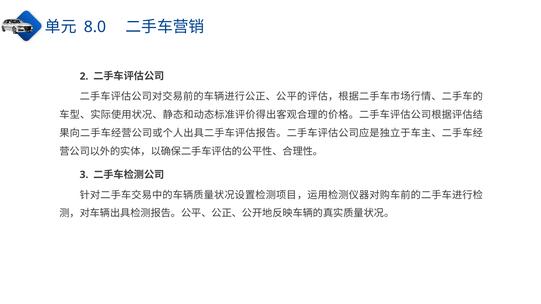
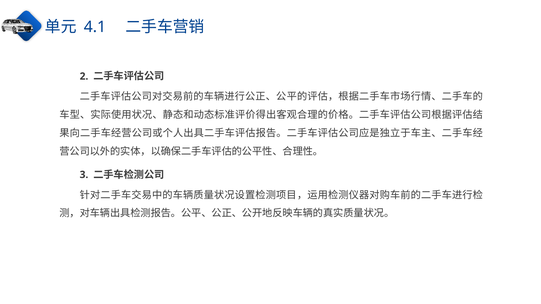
8.0: 8.0 -> 4.1 (95, 27)
